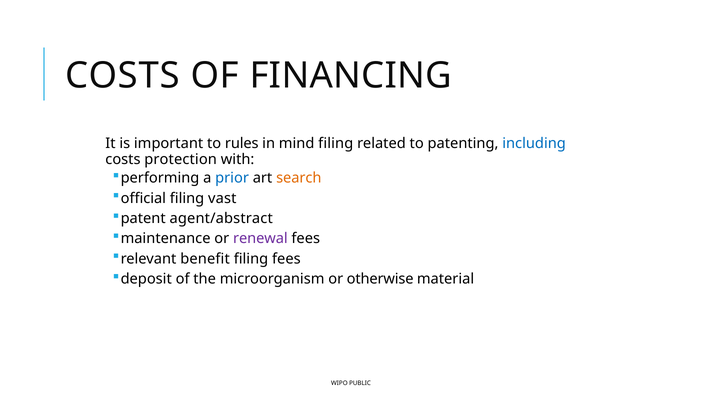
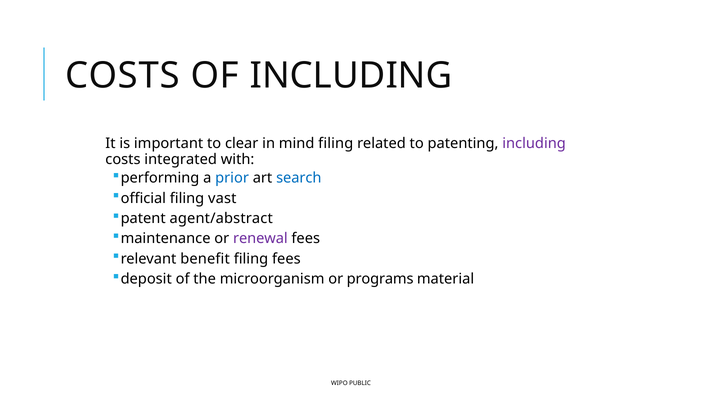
OF FINANCING: FINANCING -> INCLUDING (351, 76)
rules: rules -> clear (242, 143)
including colour: blue -> purple (534, 143)
protection: protection -> integrated (181, 159)
search colour: orange -> blue (299, 178)
otherwise: otherwise -> programs (380, 279)
